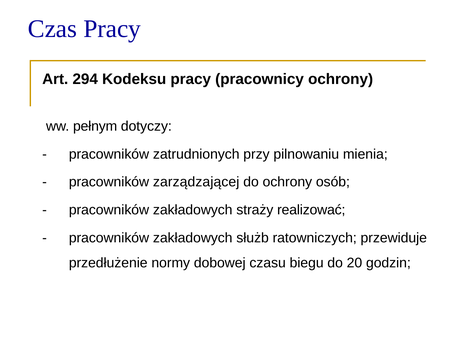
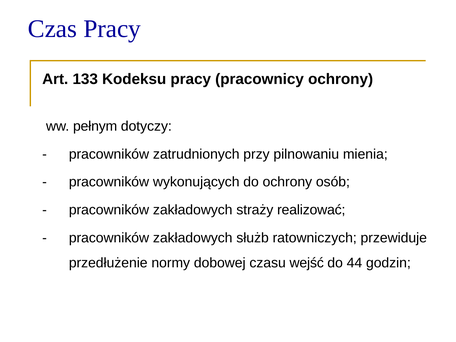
294: 294 -> 133 (85, 79)
zarządzającej: zarządzającej -> wykonujących (196, 182)
biegu: biegu -> wejść (307, 263)
20: 20 -> 44 (354, 263)
